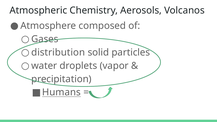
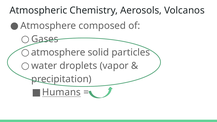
distribution: distribution -> atmosphere (58, 52)
